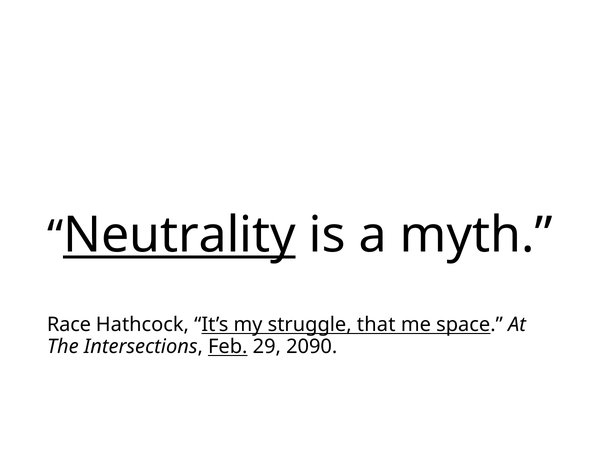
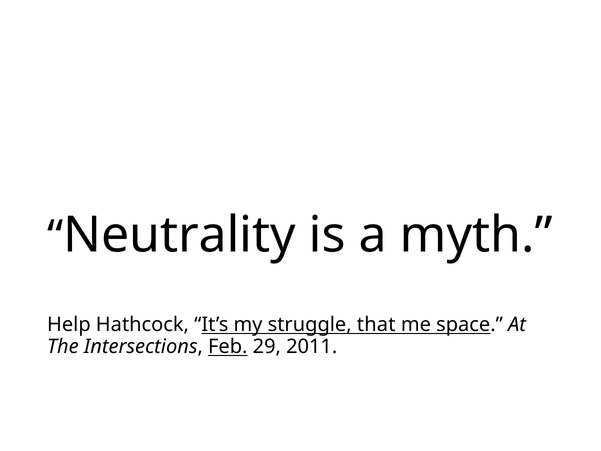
Neutrality underline: present -> none (179, 235)
Race: Race -> Help (69, 324)
2090: 2090 -> 2011 (312, 347)
